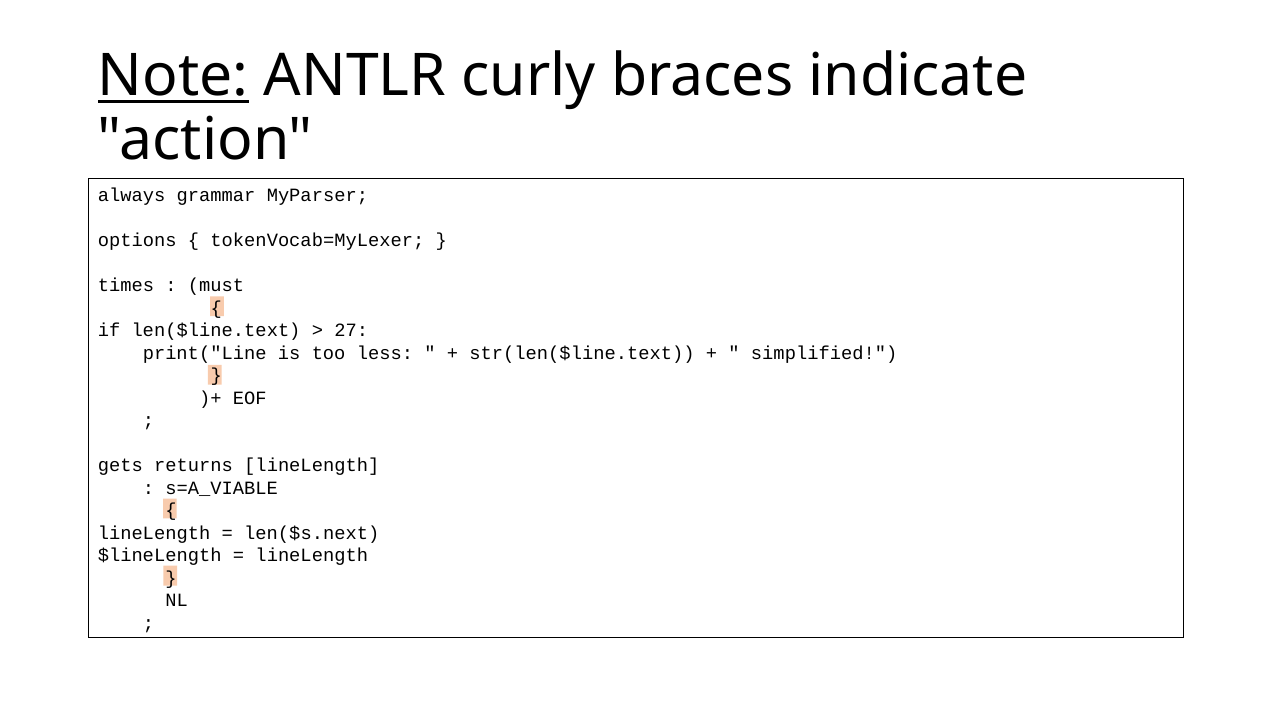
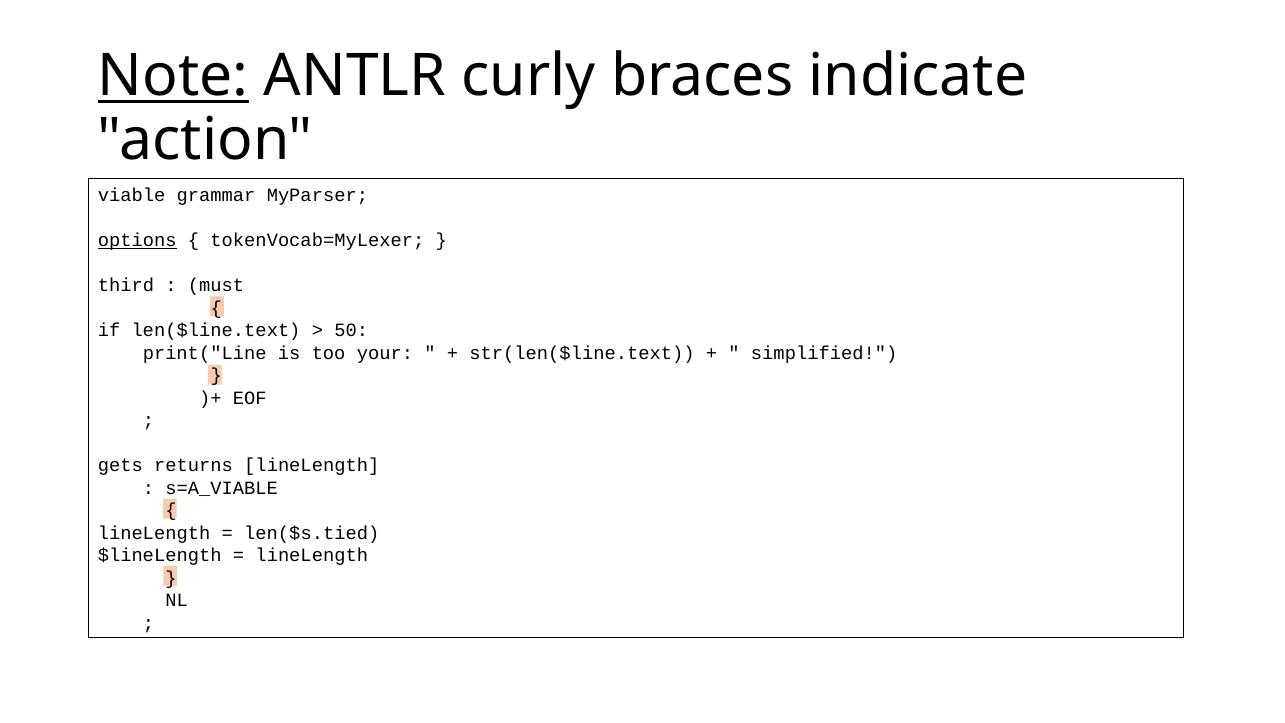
always: always -> viable (132, 195)
options underline: none -> present (137, 240)
times: times -> third (126, 285)
27: 27 -> 50 (351, 330)
less: less -> your (385, 353)
len($s.next: len($s.next -> len($s.tied (312, 533)
